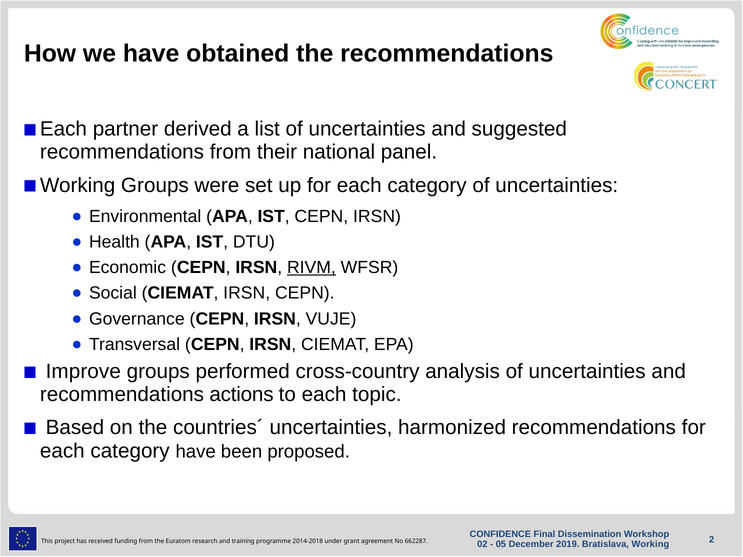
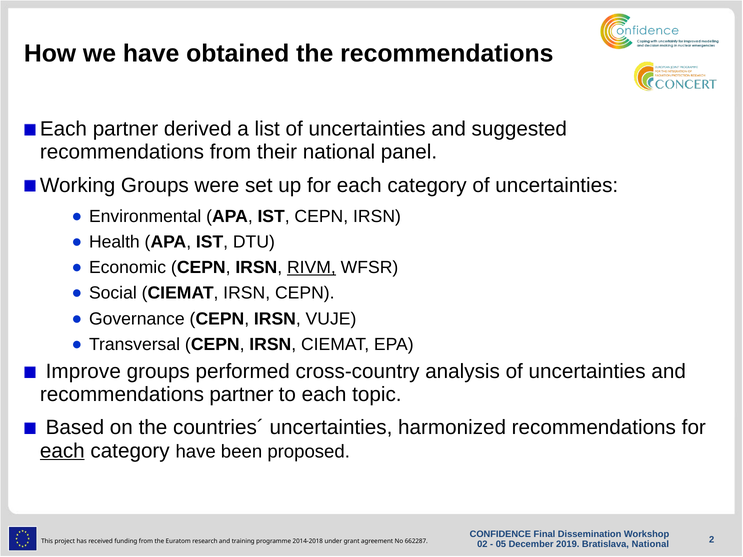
recommendations actions: actions -> partner (241, 395)
each underline: none -> present (62, 451)
Bratislava Working: Working -> National (650, 545)
